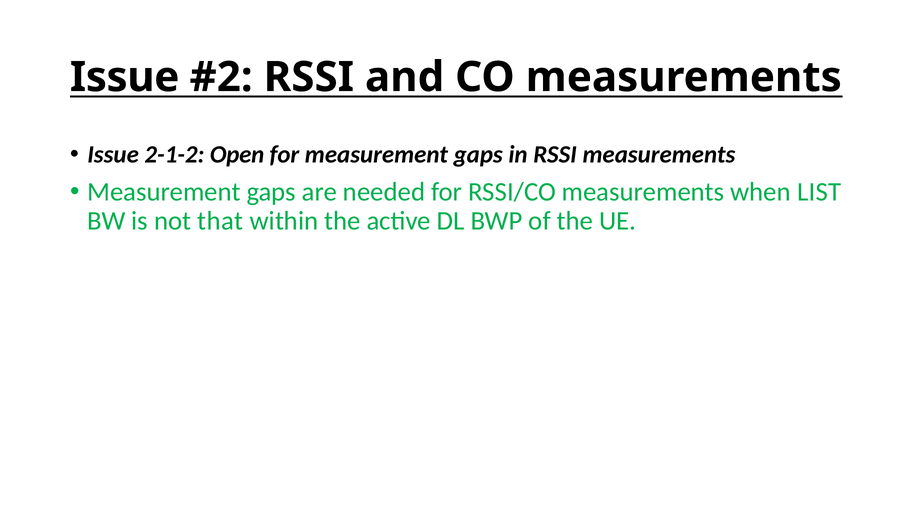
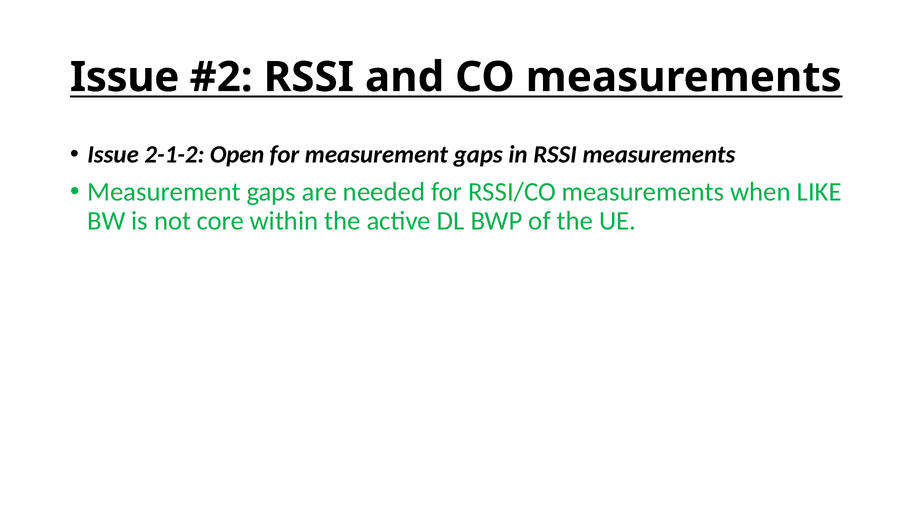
LIST: LIST -> LIKE (819, 192)
that: that -> core (221, 221)
